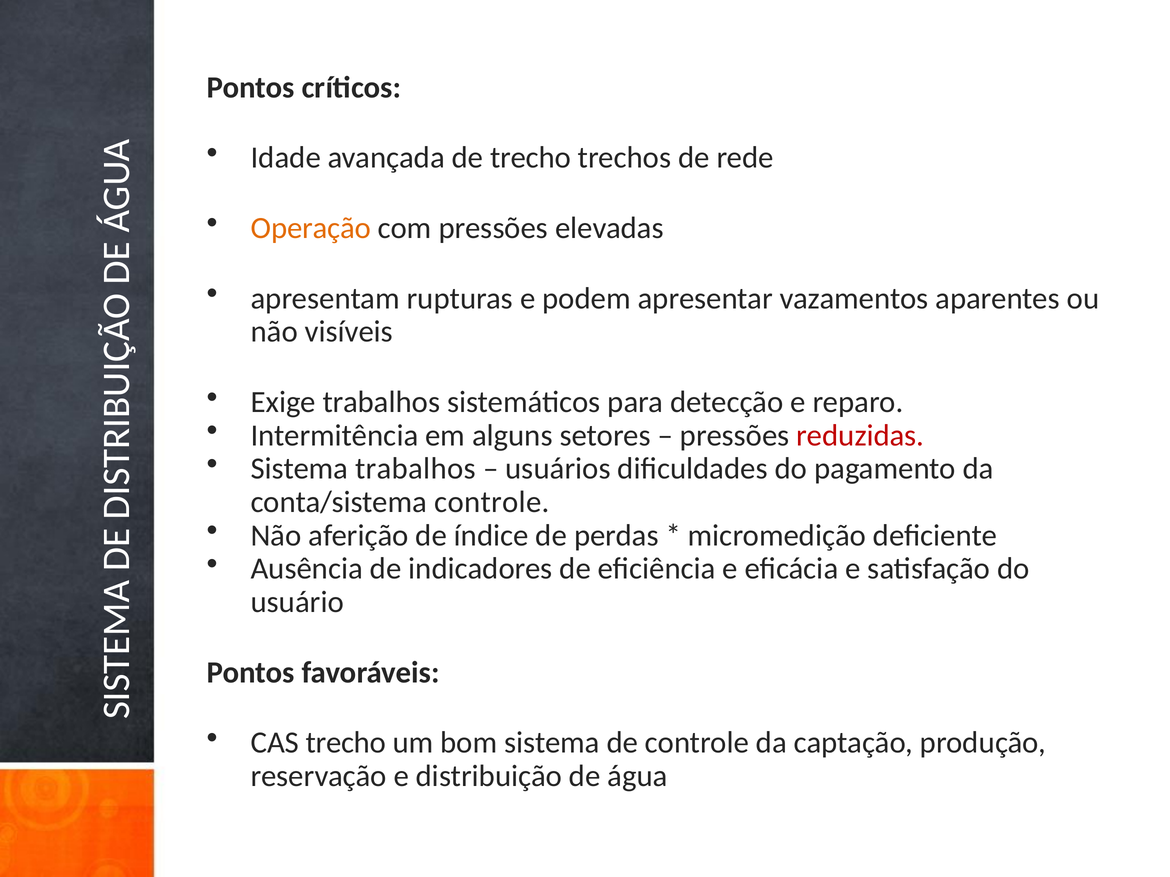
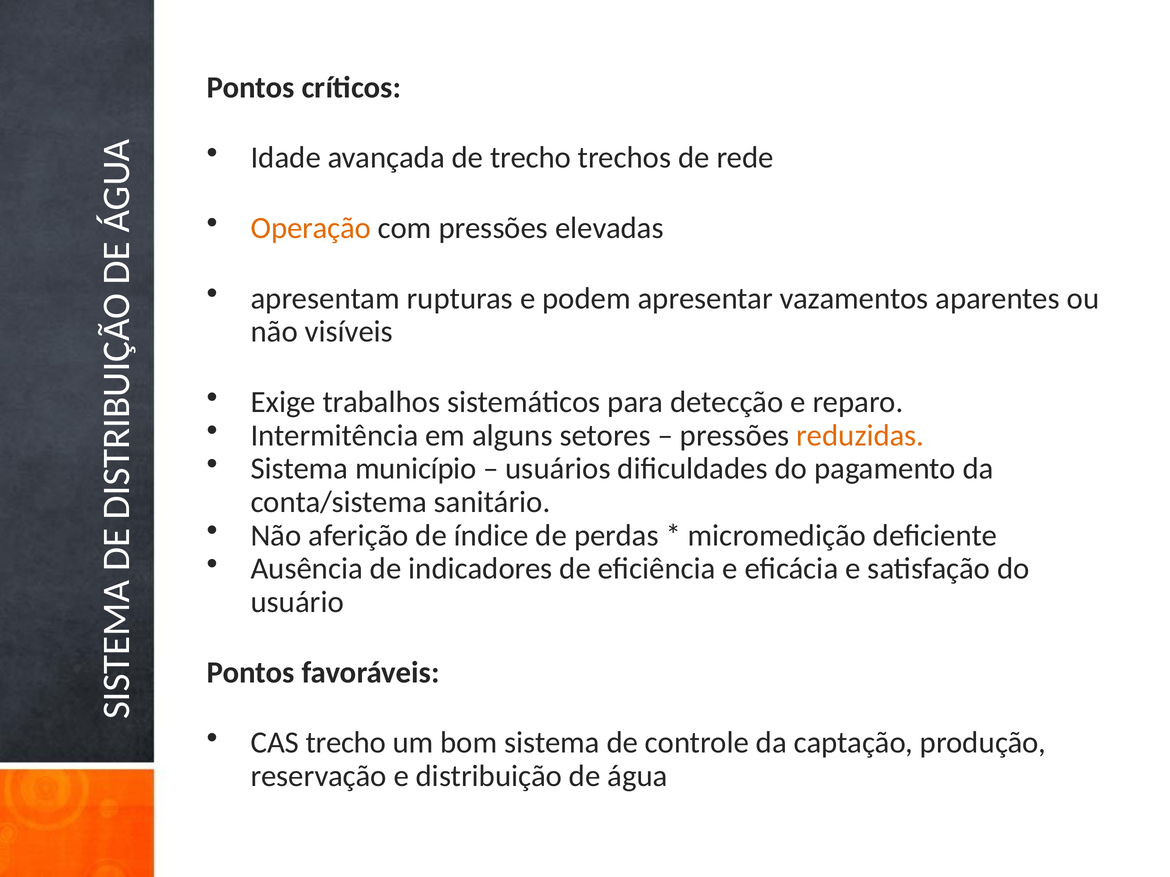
reduzidas colour: red -> orange (860, 436)
Sistema trabalhos: trabalhos -> município (416, 469)
conta/sistema controle: controle -> sanitário (492, 502)
